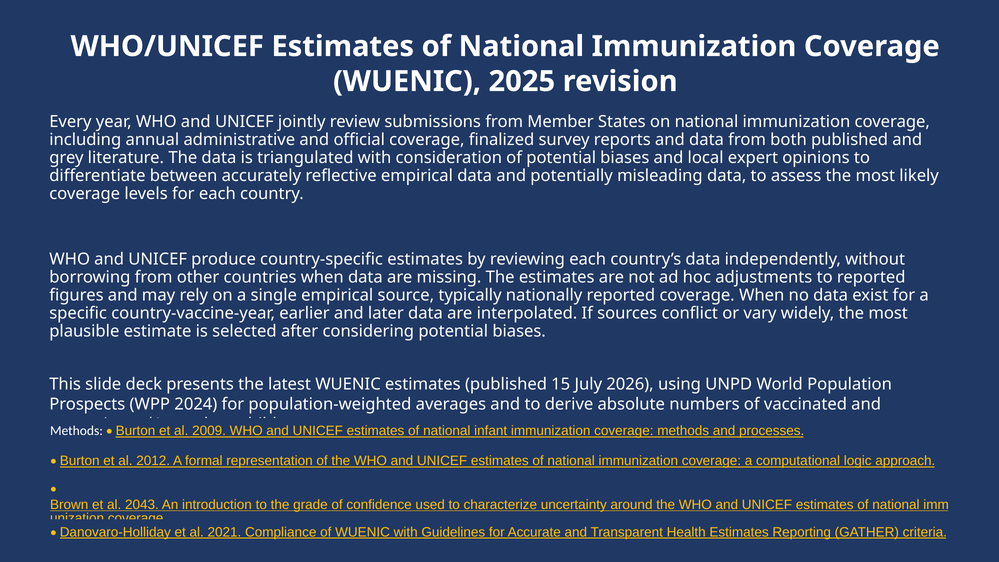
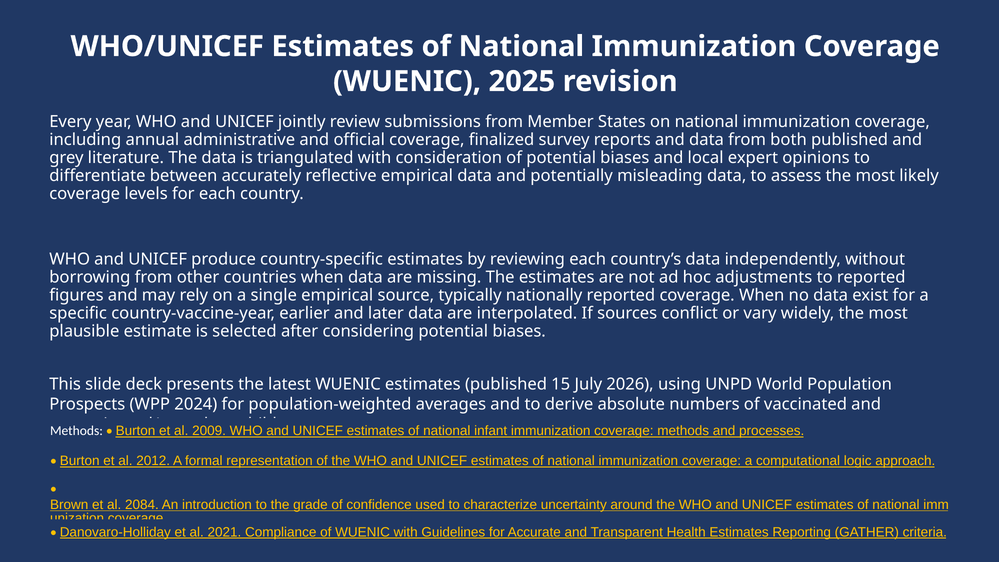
2043: 2043 -> 2084 (142, 505)
